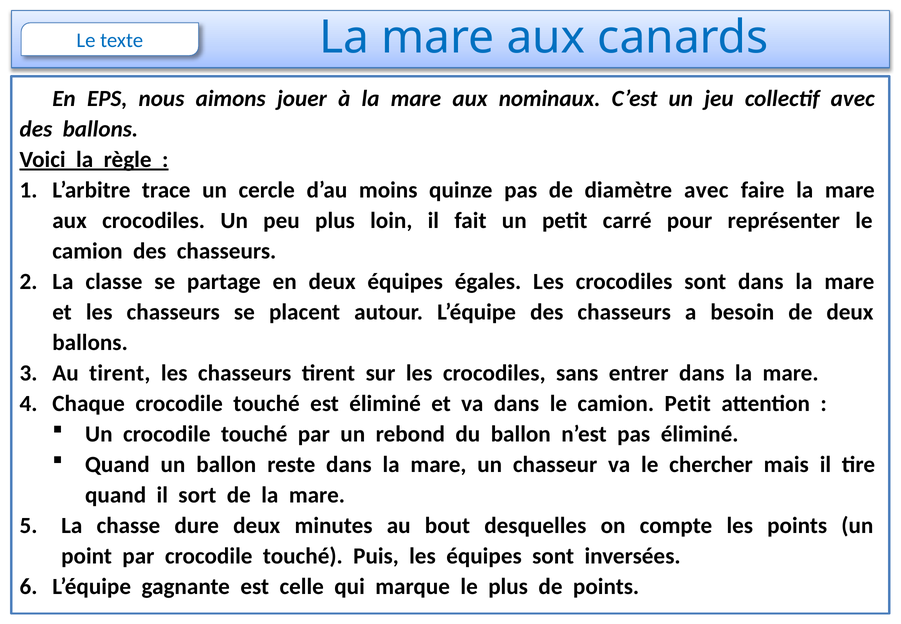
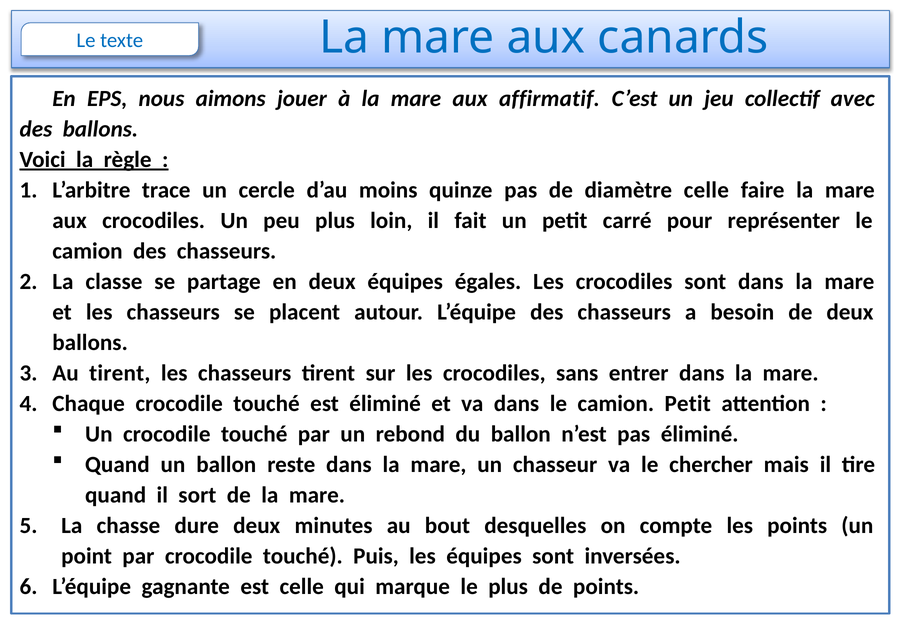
nominaux: nominaux -> affirmatif (549, 98)
diamètre avec: avec -> celle (706, 190)
